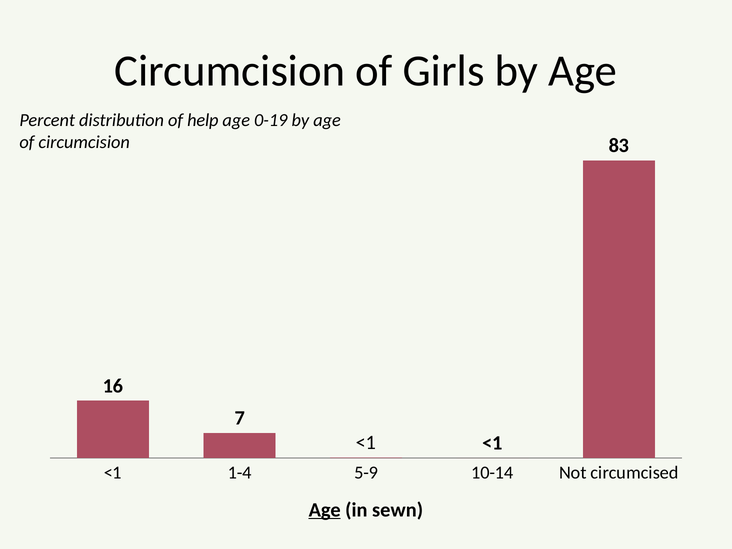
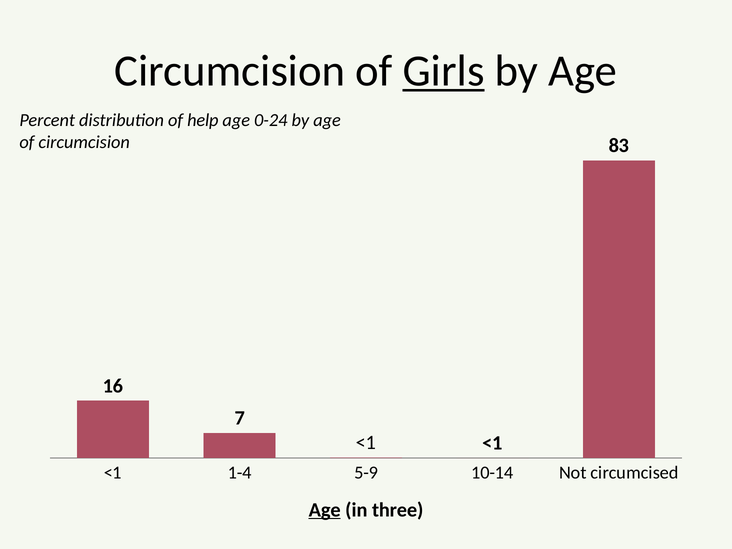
Girls underline: none -> present (444, 71)
0-19: 0-19 -> 0-24 (271, 120)
sewn: sewn -> three (398, 510)
